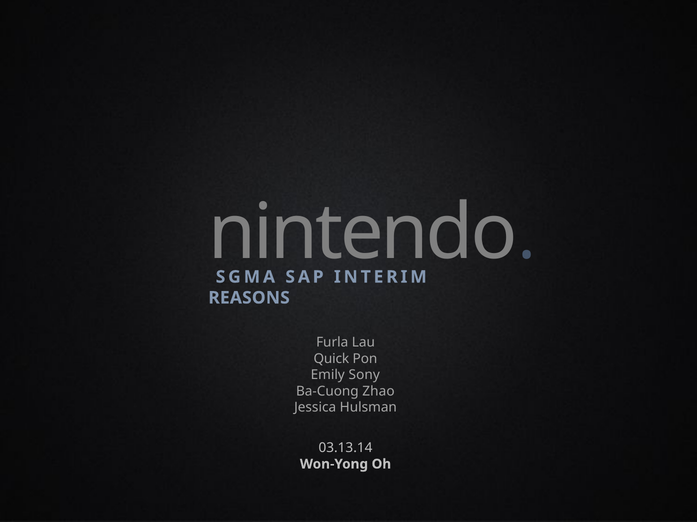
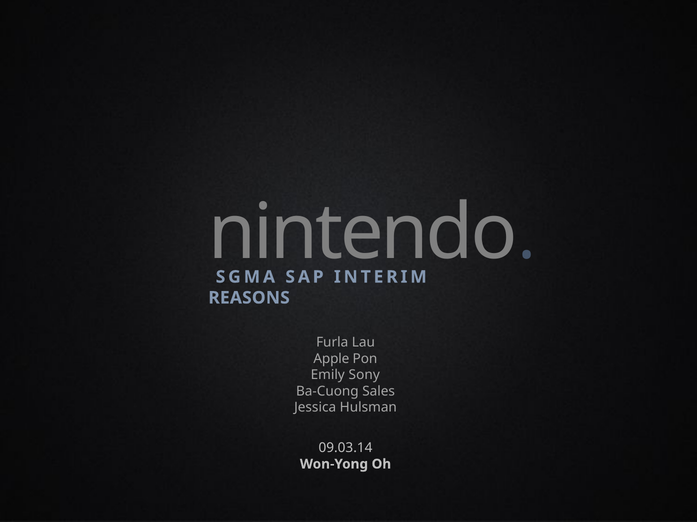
Quick: Quick -> Apple (331, 359)
Zhao: Zhao -> Sales (379, 392)
03.13.14: 03.13.14 -> 09.03.14 (345, 448)
